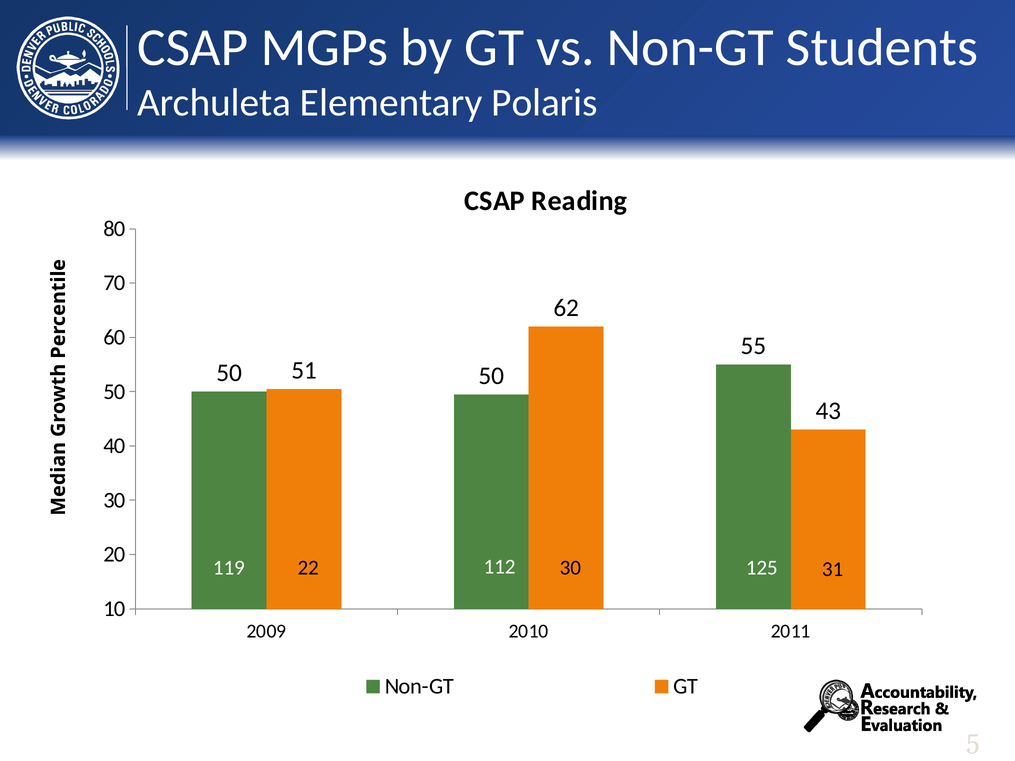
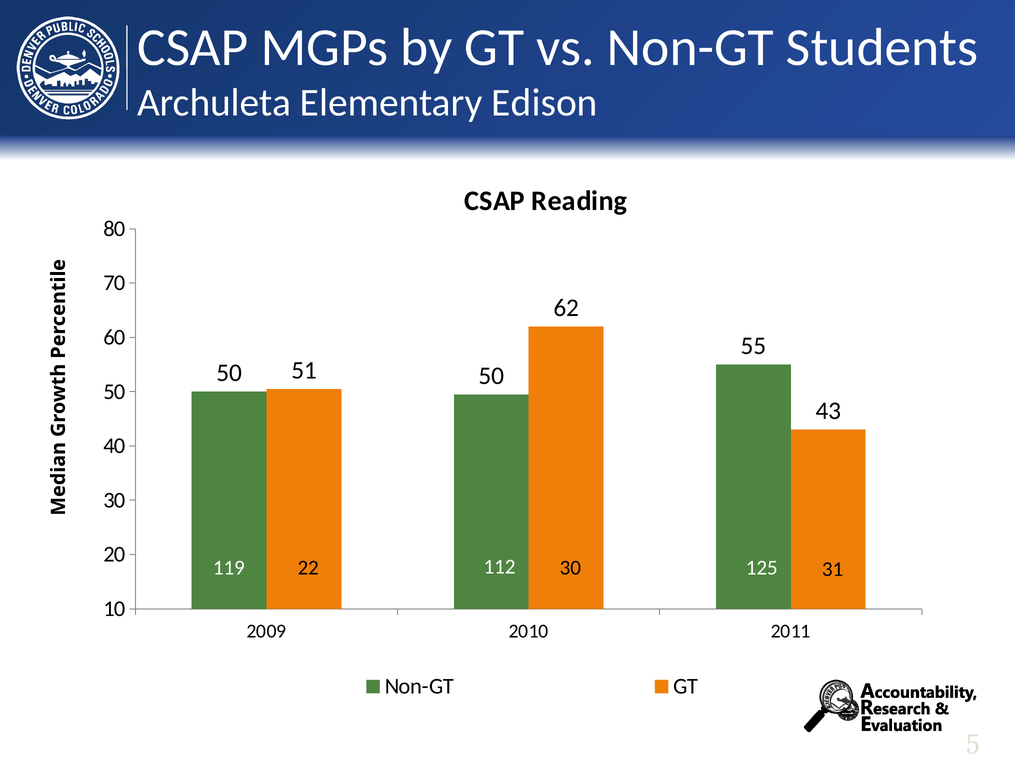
Polaris: Polaris -> Edison (545, 103)
